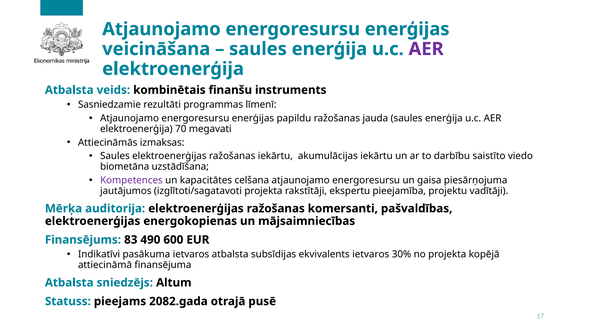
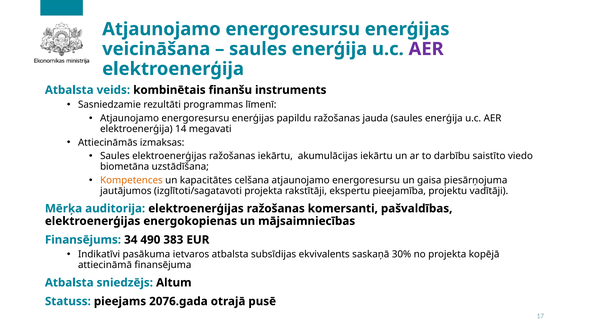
70: 70 -> 14 (181, 129)
Kompetences colour: purple -> orange (131, 180)
83: 83 -> 34 (131, 240)
600: 600 -> 383 (173, 240)
ekvivalents ietvaros: ietvaros -> saskaņā (371, 255)
2082.gada: 2082.gada -> 2076.gada (178, 302)
